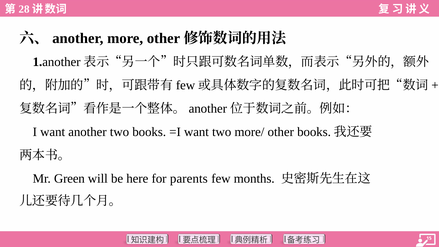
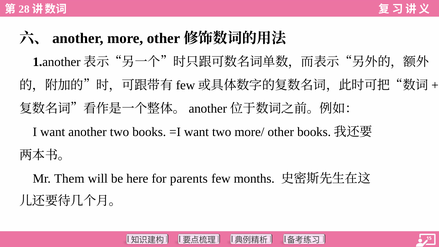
Green: Green -> Them (69, 179)
